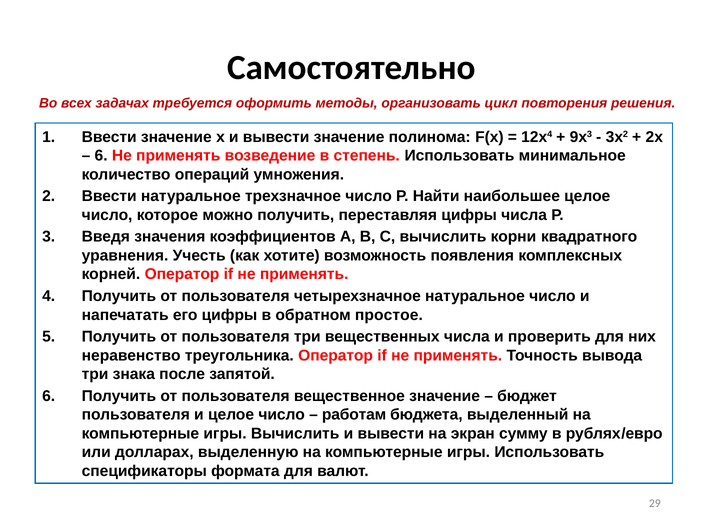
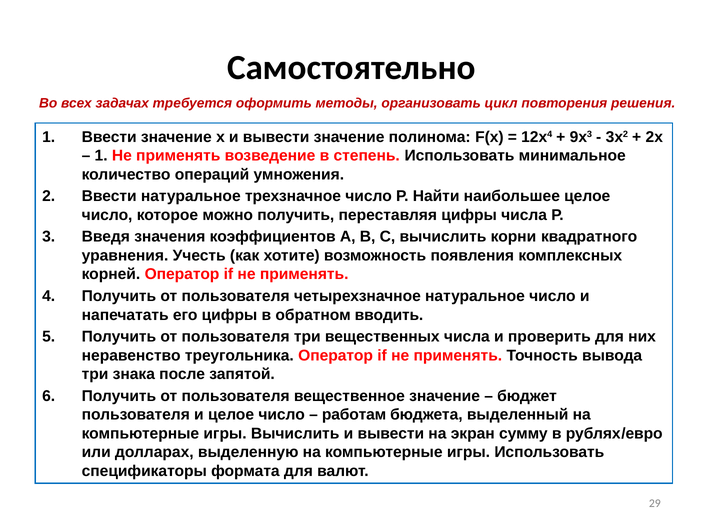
6: 6 -> 1 (101, 156)
простое: простое -> вводить (389, 315)
